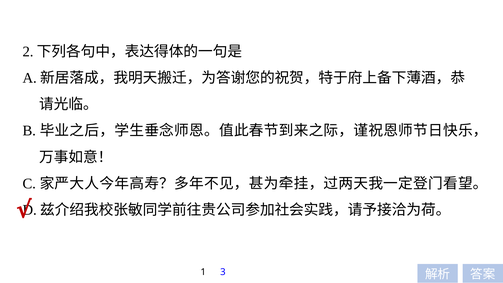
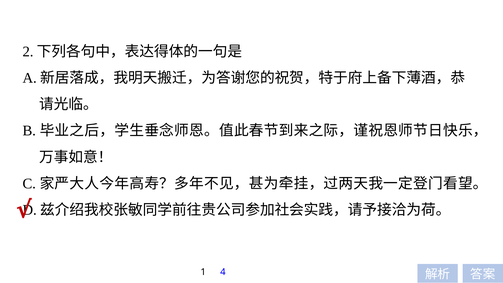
3: 3 -> 4 (223, 272)
